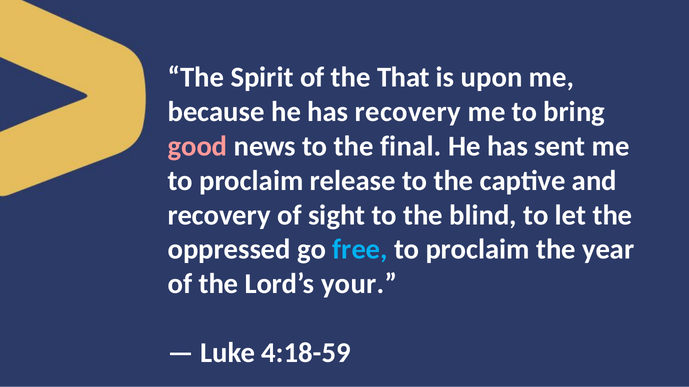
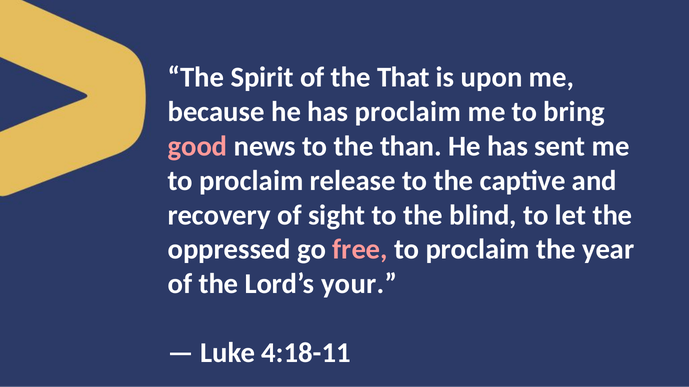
has recovery: recovery -> proclaim (408, 112)
final: final -> than (411, 146)
free colour: light blue -> pink (360, 250)
4:18-59: 4:18-59 -> 4:18-11 (306, 353)
